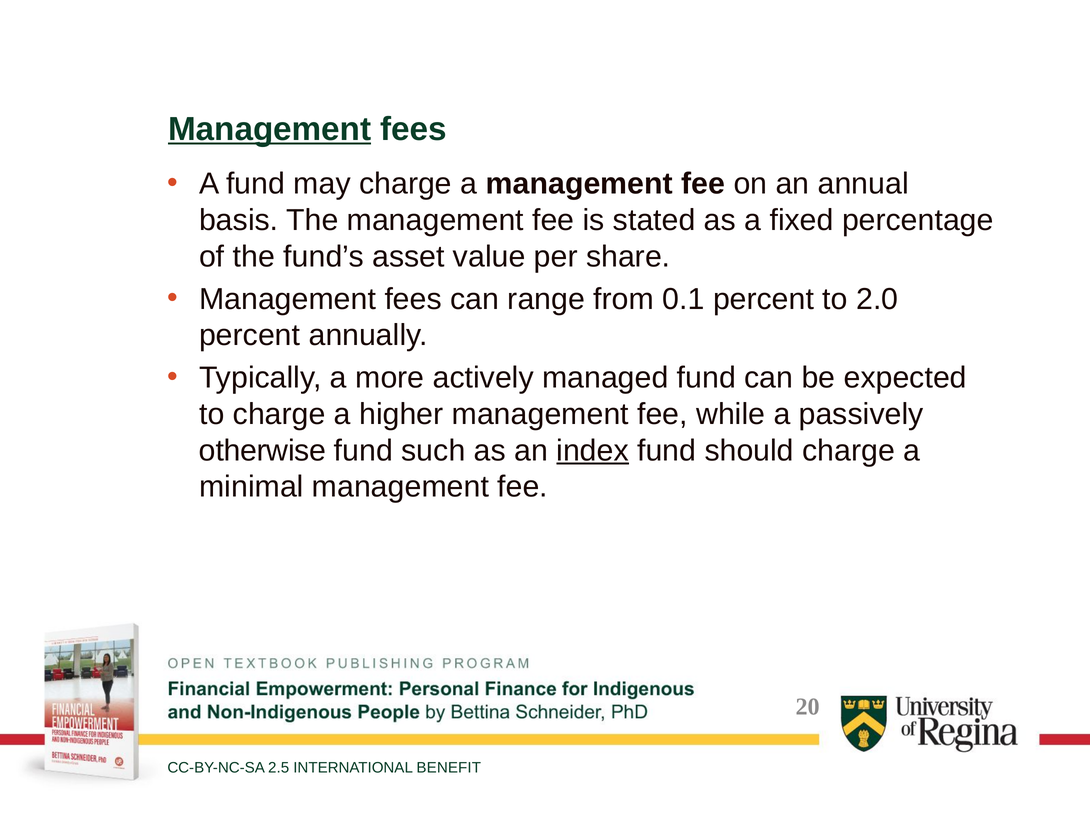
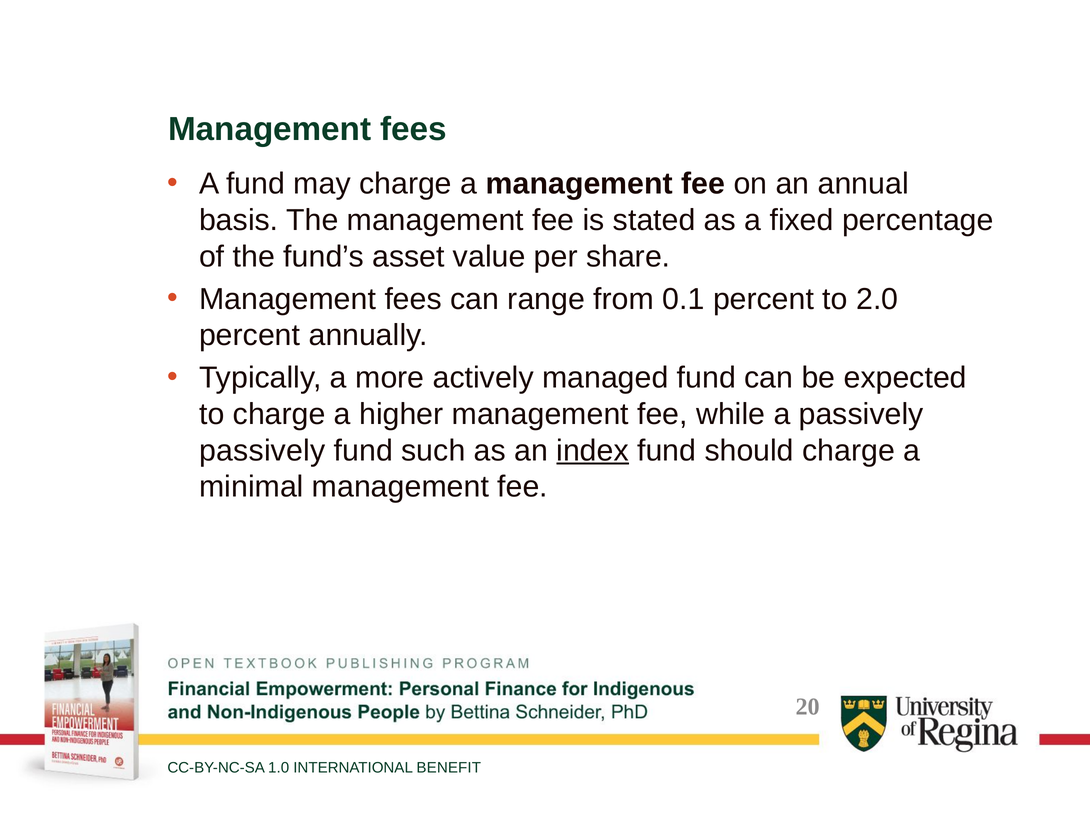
Management underline: present -> none (270, 129)
otherwise: otherwise -> passively (262, 450)
2.5: 2.5 -> 1.0 (279, 767)
